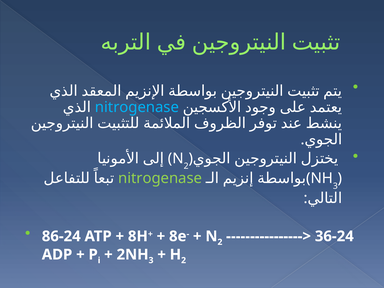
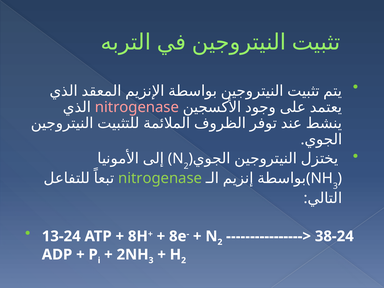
nitrogenase colour: light blue -> pink (137, 107)
86-24: 86-24 -> 13-24 (61, 236)
36-24: 36-24 -> 38-24 (334, 236)
